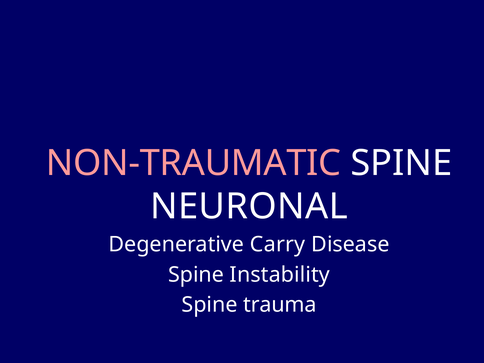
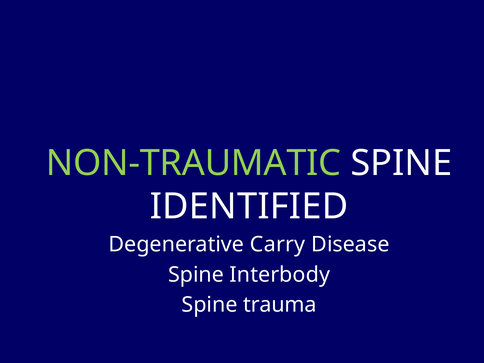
NON-TRAUMATIC colour: pink -> light green (194, 163)
NEURONAL: NEURONAL -> IDENTIFIED (249, 207)
Instability: Instability -> Interbody (280, 275)
